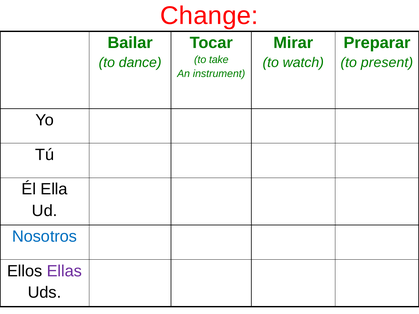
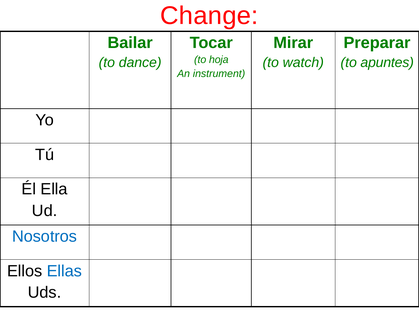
take: take -> hoja (219, 60)
present: present -> apuntes (387, 62)
Ellas colour: purple -> blue (64, 271)
